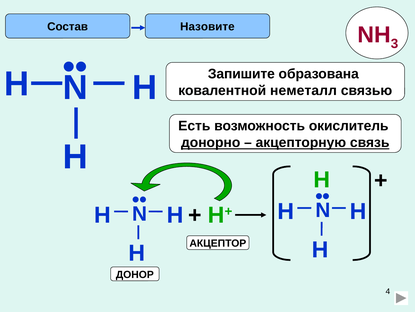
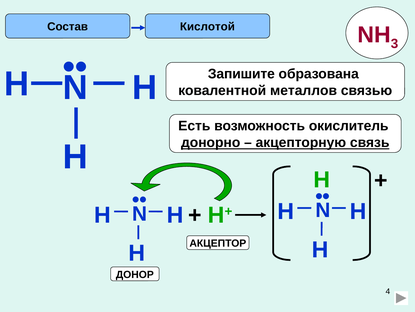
Назовите: Назовите -> Кислотой (207, 27)
неметалл: неметалл -> металлов (304, 91)
